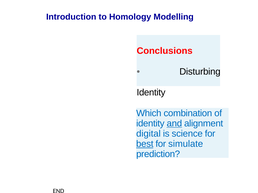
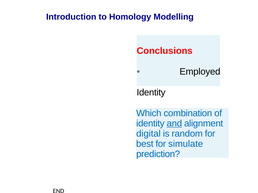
Disturbing: Disturbing -> Employed (200, 72)
science: science -> random (187, 134)
best underline: present -> none (145, 144)
